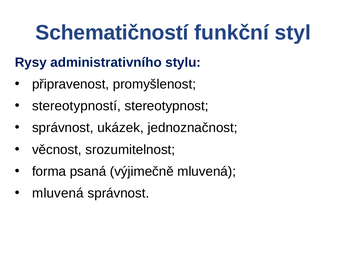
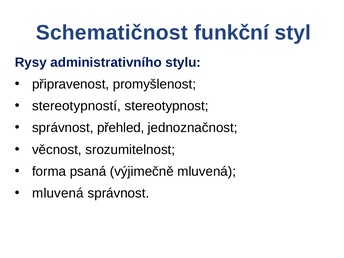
Schematičností: Schematičností -> Schematičnost (112, 33)
ukázek: ukázek -> přehled (121, 128)
